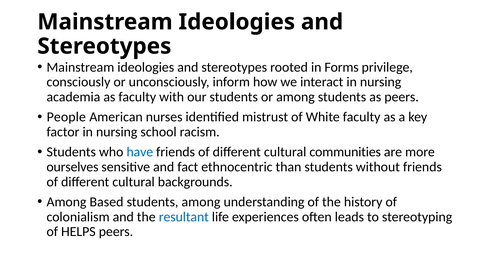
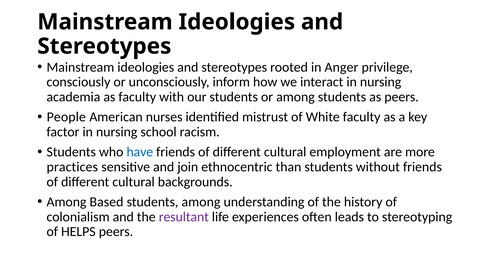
Forms: Forms -> Anger (341, 67)
communities: communities -> employment (345, 152)
ourselves: ourselves -> practices (72, 167)
fact: fact -> join (188, 167)
resultant colour: blue -> purple (184, 216)
